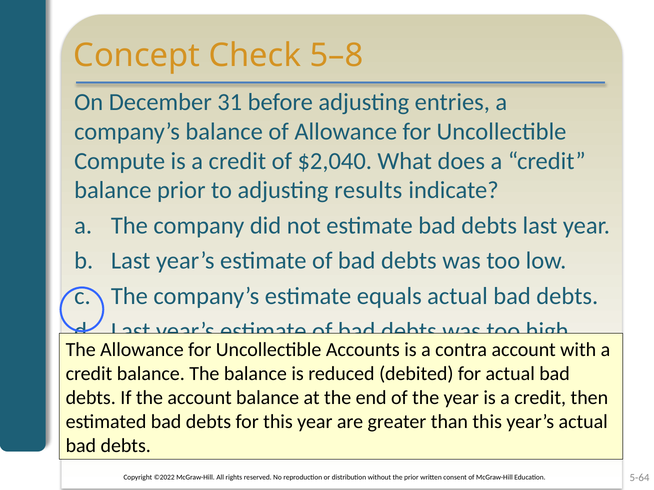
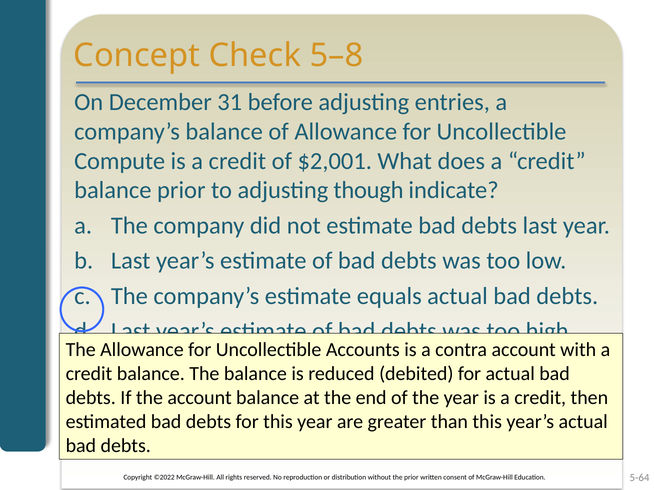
$2,040: $2,040 -> $2,001 (335, 161)
results: results -> though (368, 191)
